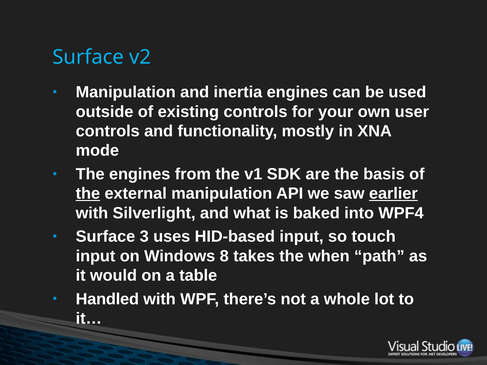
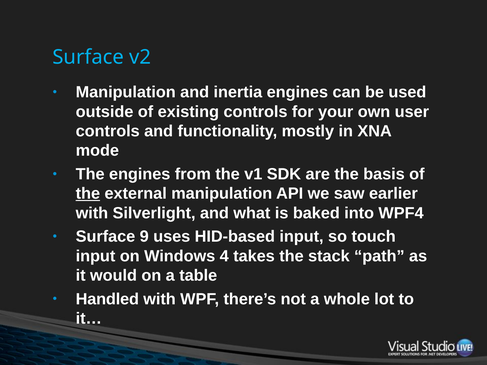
earlier underline: present -> none (393, 194)
3: 3 -> 9 (144, 237)
8: 8 -> 4 (224, 256)
when: when -> stack (329, 256)
